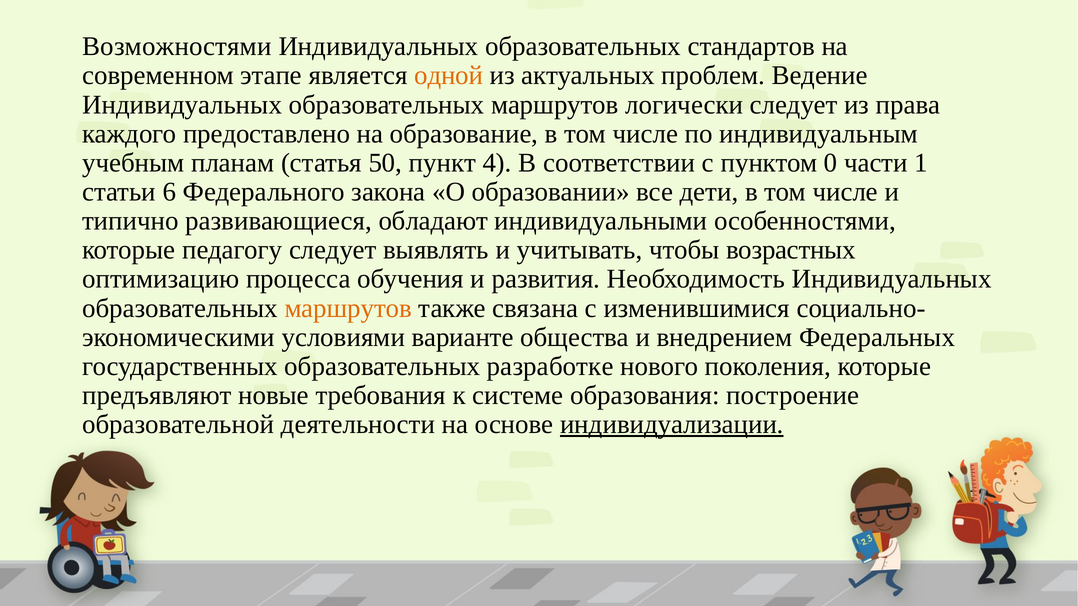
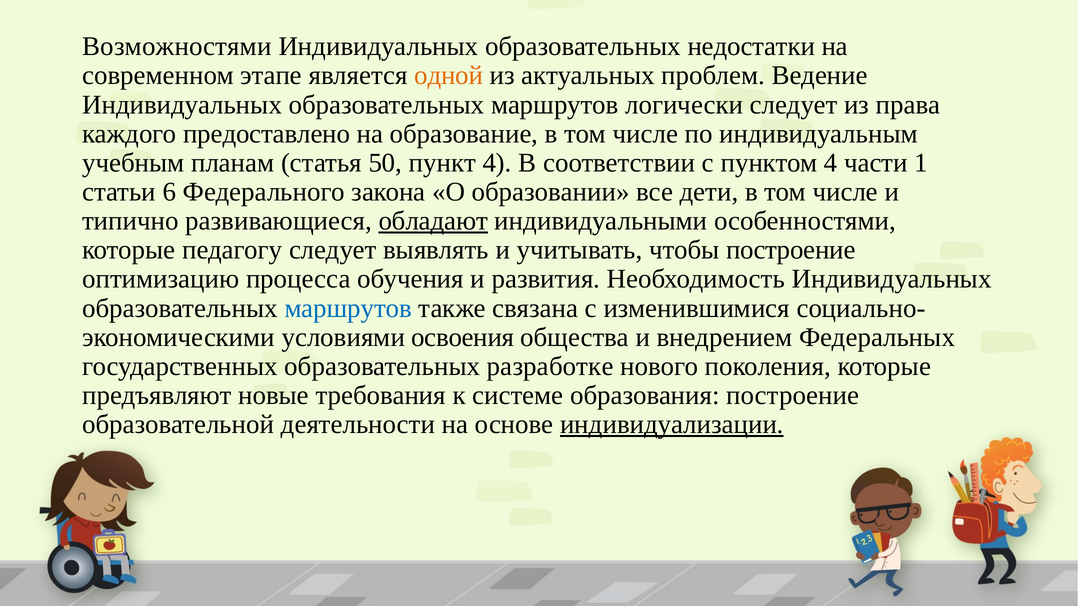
стандартов: стандартов -> недостатки (751, 46)
пунктом 0: 0 -> 4 (831, 163)
обладают underline: none -> present (433, 221)
чтобы возрастных: возрастных -> построение (791, 250)
маршрутов colour: orange -> blue (348, 308)
варианте: варианте -> освоения (463, 337)
